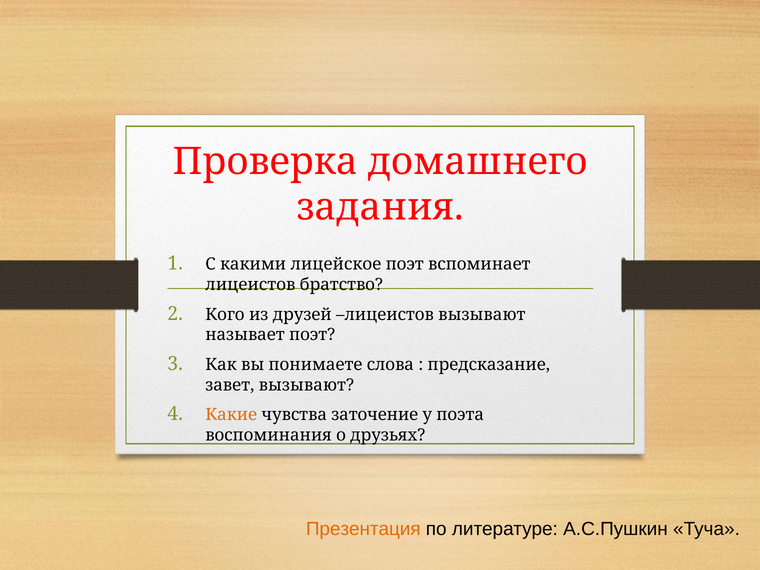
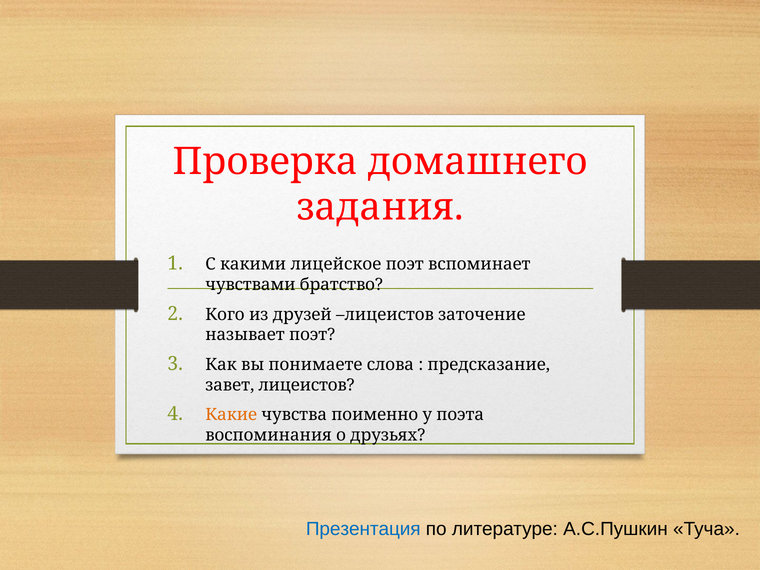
лицеистов: лицеистов -> чувствами (250, 284)
лицеистов вызывают: вызывают -> заточение (482, 314)
завет вызывают: вызывают -> лицеистов (306, 385)
заточение: заточение -> поименно (375, 415)
Презентация colour: orange -> blue (363, 529)
